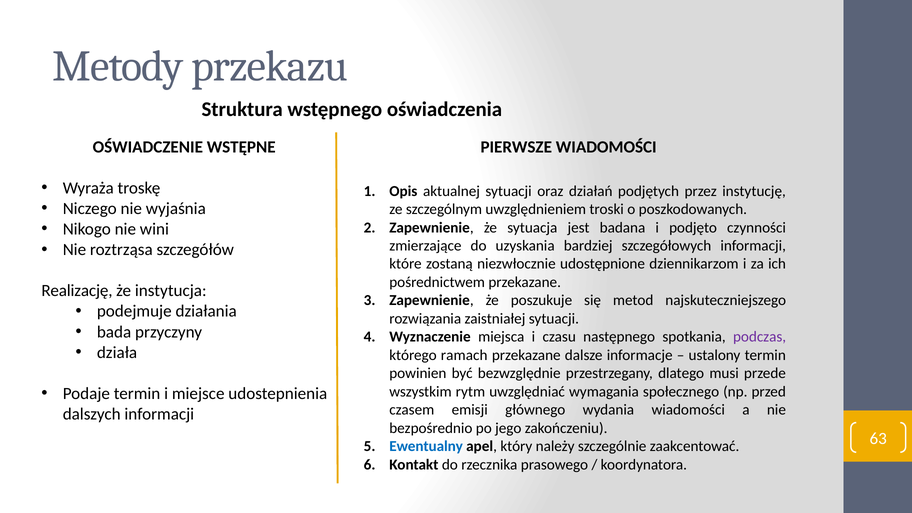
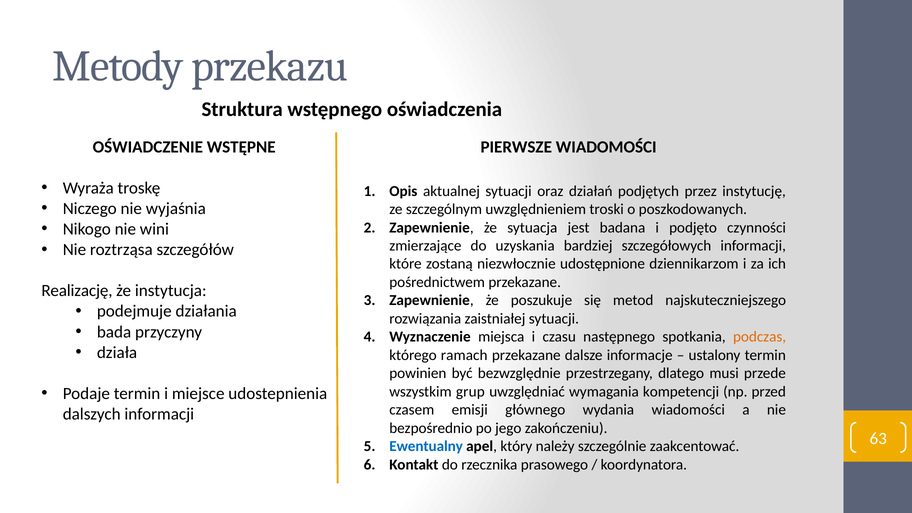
podczas colour: purple -> orange (760, 337)
rytm: rytm -> grup (470, 392)
społecznego: społecznego -> kompetencji (681, 392)
